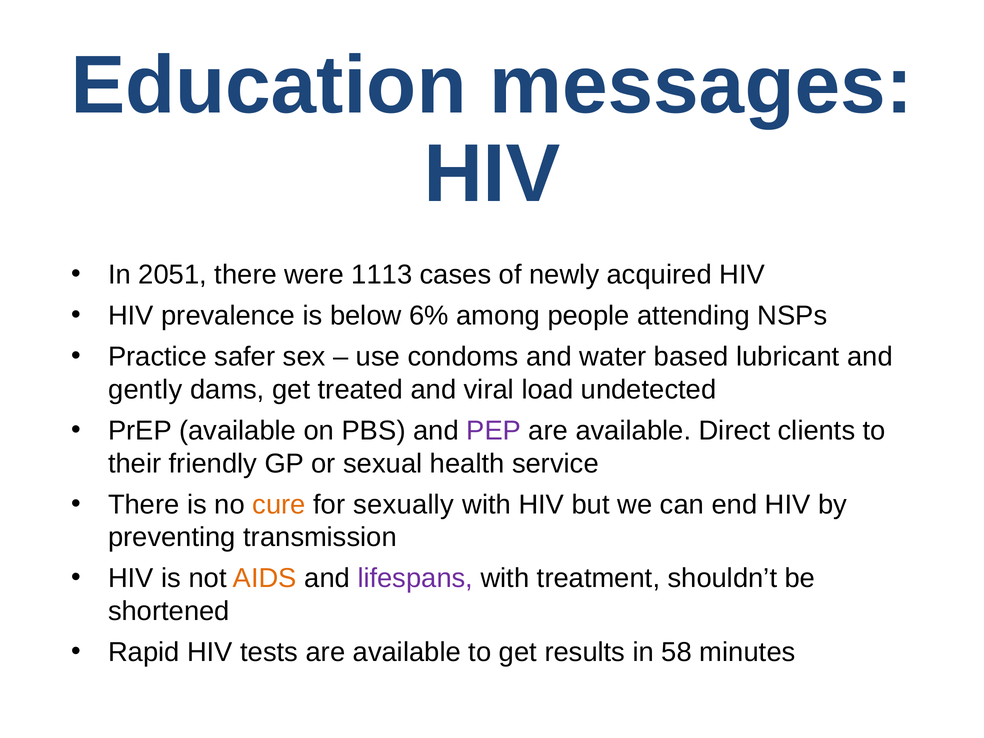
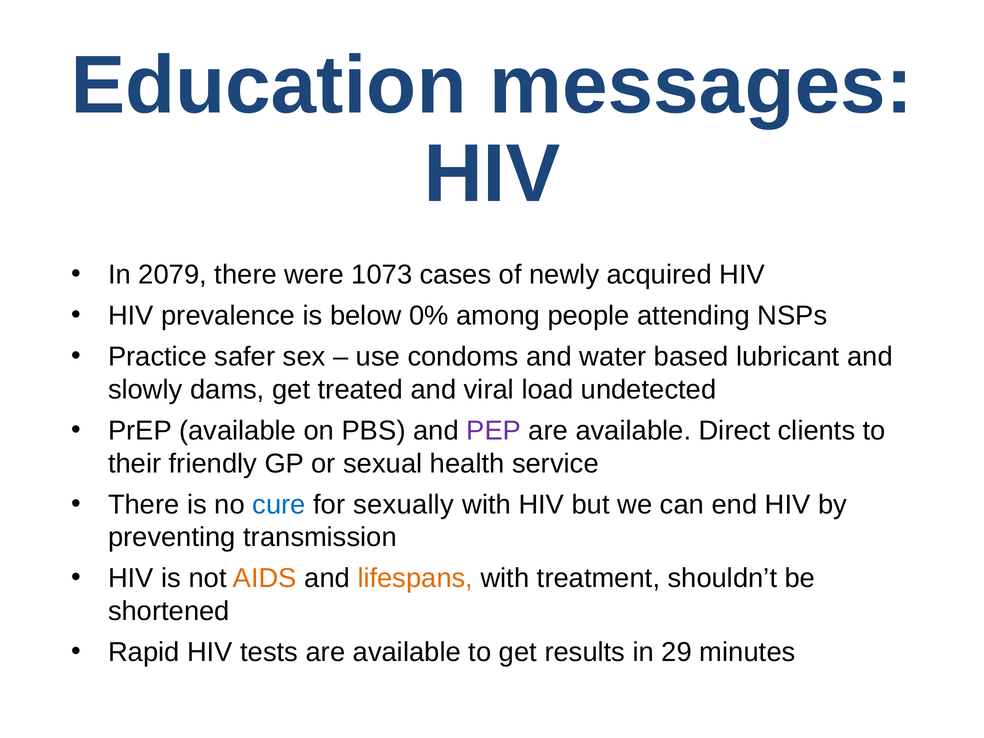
2051: 2051 -> 2079 (173, 275)
1113: 1113 -> 1073 (382, 275)
6%: 6% -> 0% (429, 316)
gently: gently -> slowly (145, 390)
cure colour: orange -> blue (279, 505)
lifespans colour: purple -> orange (415, 578)
58: 58 -> 29 (677, 652)
